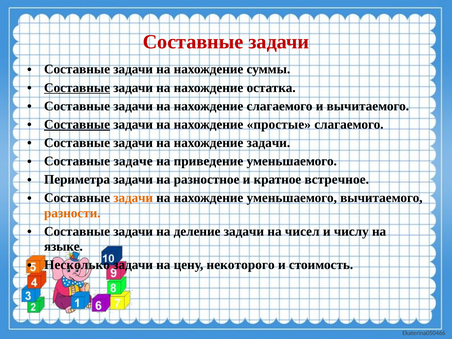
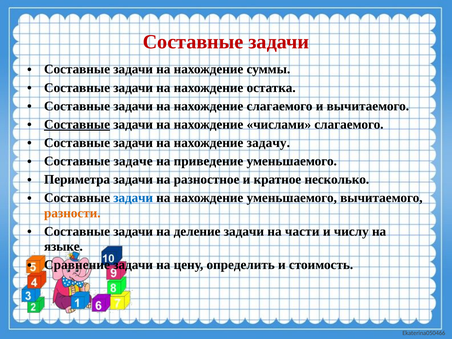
Составные underline: present -> none (77, 88)
простые: простые -> числами (279, 124)
нахождение задачи: задачи -> задачу (268, 143)
встречное: встречное -> несколько (337, 180)
задачи colour: orange -> blue (133, 198)
чисел: чисел -> части (302, 231)
Несколько: Несколько -> Сравнение (77, 265)
некоторого: некоторого -> определить (241, 265)
